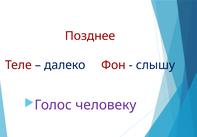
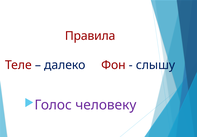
Позднее: Позднее -> Правила (90, 36)
